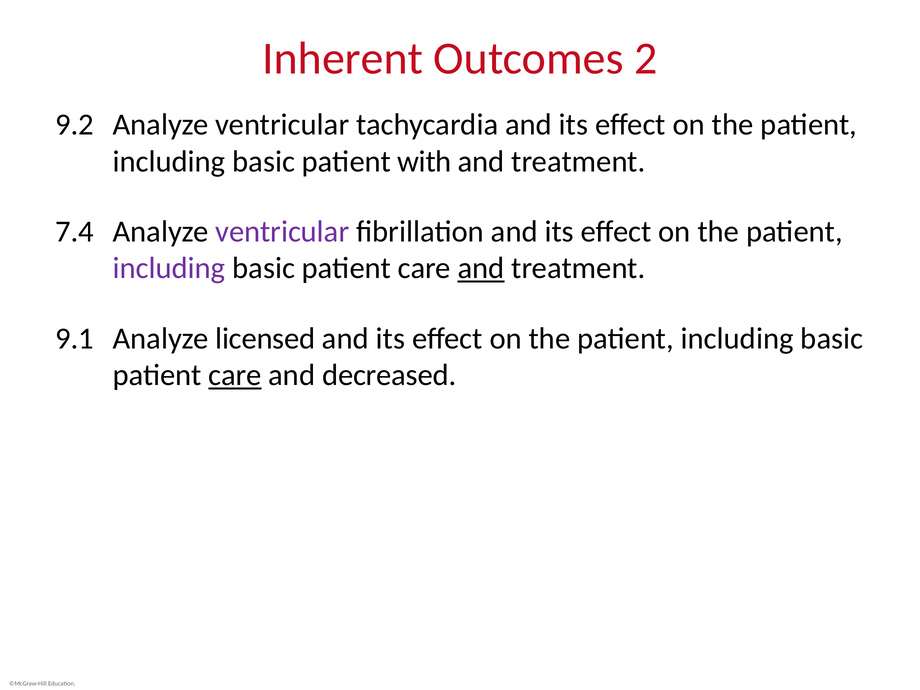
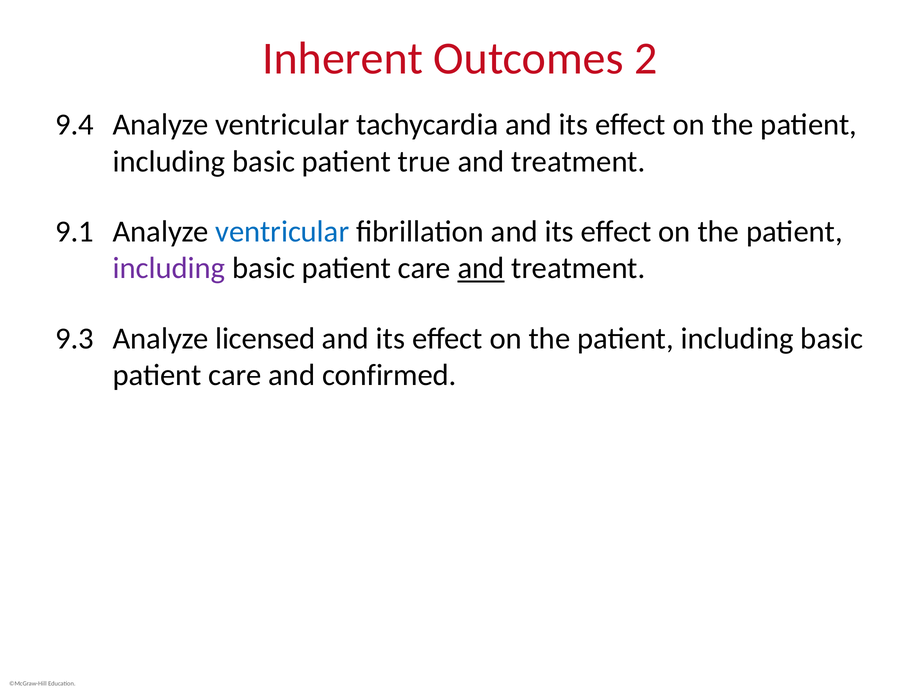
9.2: 9.2 -> 9.4 (74, 125)
with: with -> true (424, 162)
7.4: 7.4 -> 9.1 (74, 232)
ventricular colour: purple -> blue (282, 232)
9.1: 9.1 -> 9.3 (74, 338)
care underline: present -> none (235, 375)
decreased: decreased -> confirmed (389, 375)
